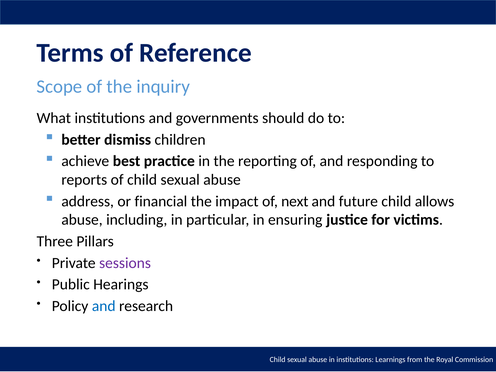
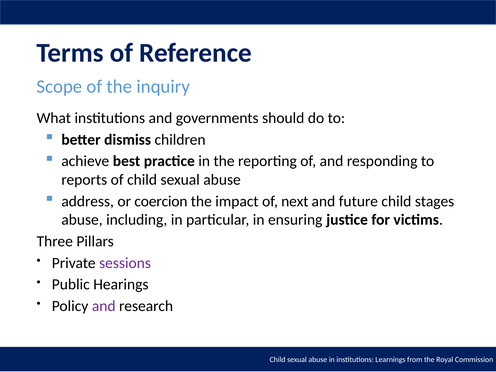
financial: financial -> coercion (161, 201)
allows: allows -> stages (435, 201)
and colour: blue -> purple (104, 306)
